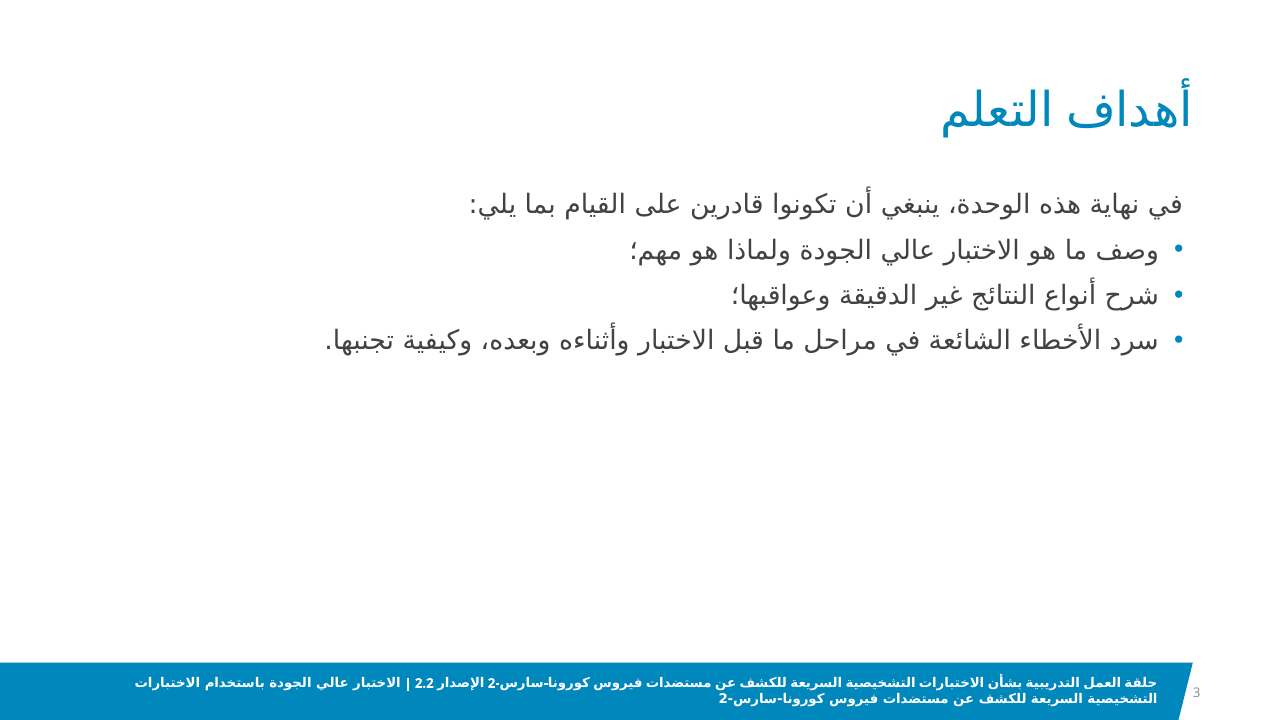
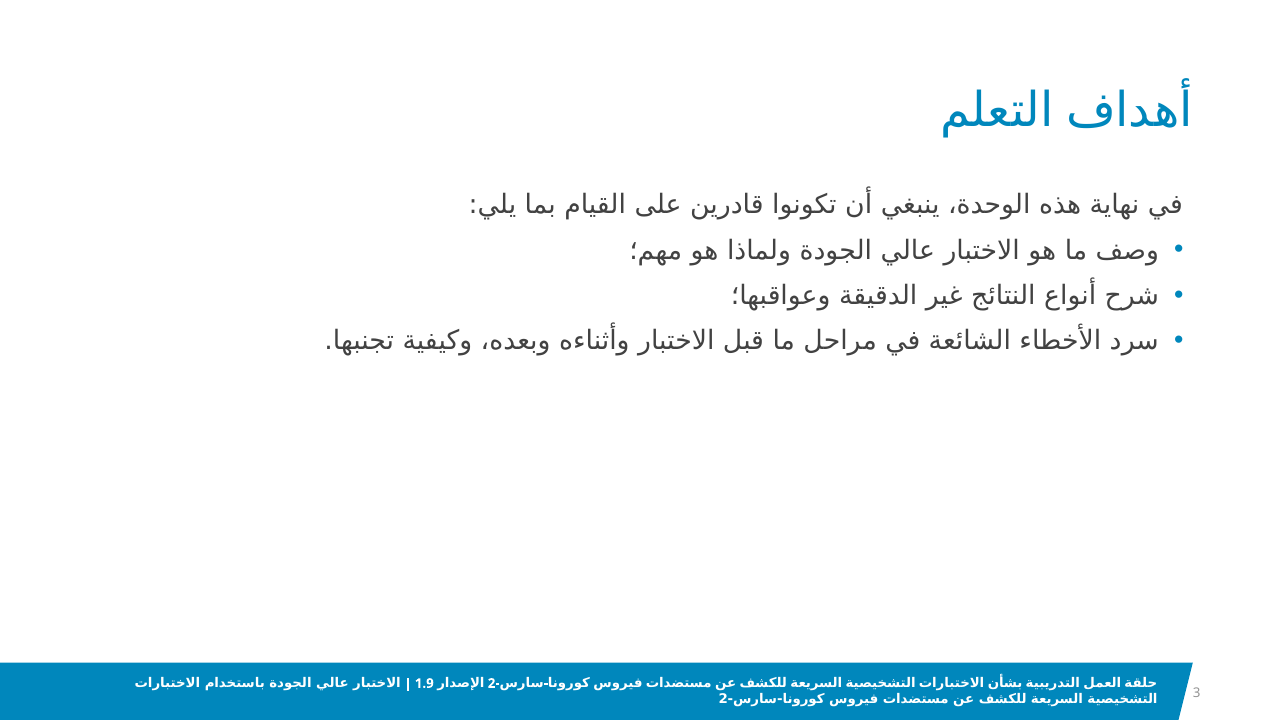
2.2: 2.2 -> 1.9 (424, 684)
